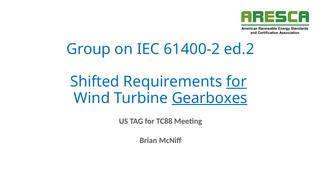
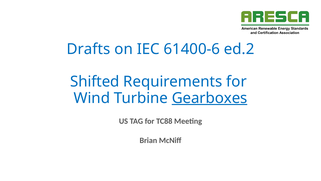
Group: Group -> Drafts (88, 49)
61400-2: 61400-2 -> 61400-6 (192, 49)
for underline: present -> none (236, 82)
